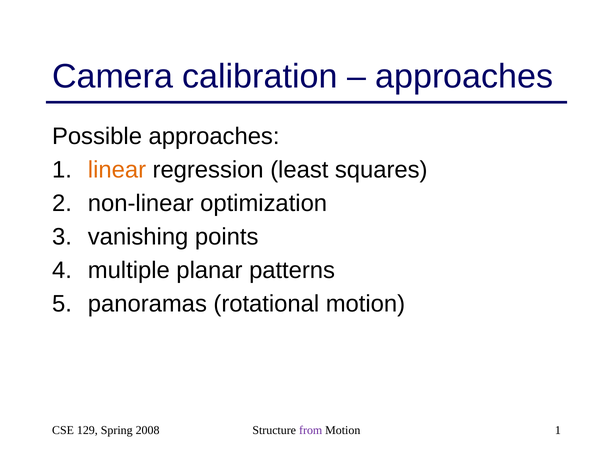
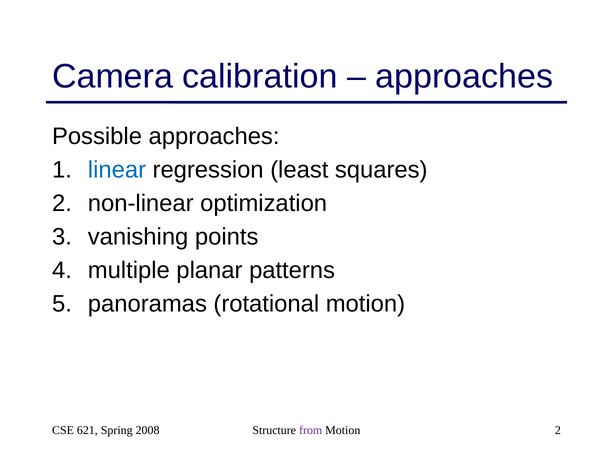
linear colour: orange -> blue (117, 170)
129: 129 -> 621 (87, 430)
Motion 1: 1 -> 2 (558, 430)
